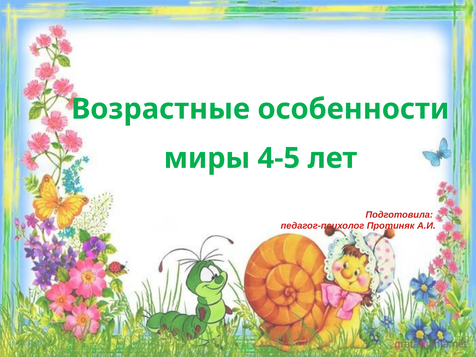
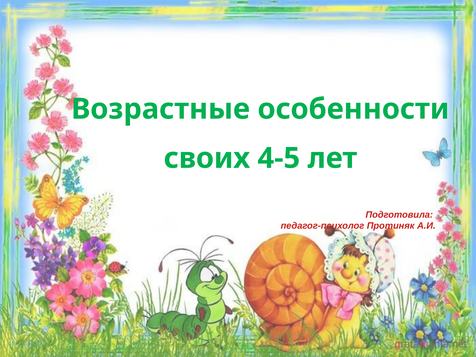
миры: миры -> своих (207, 158)
